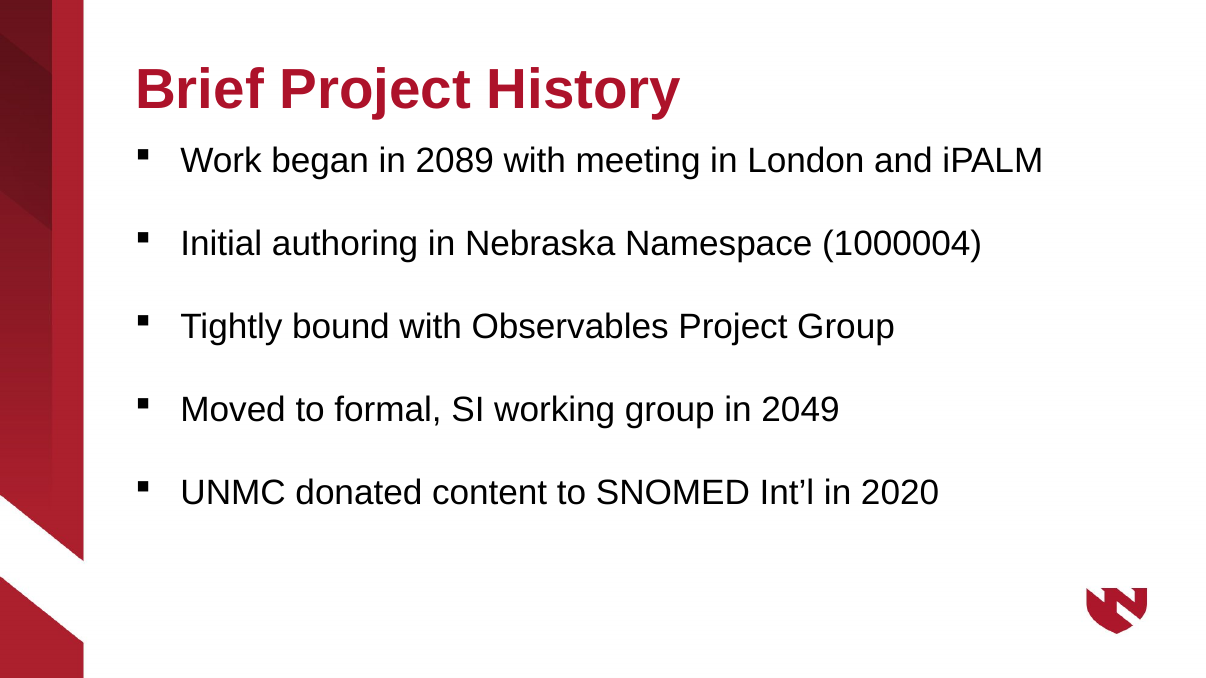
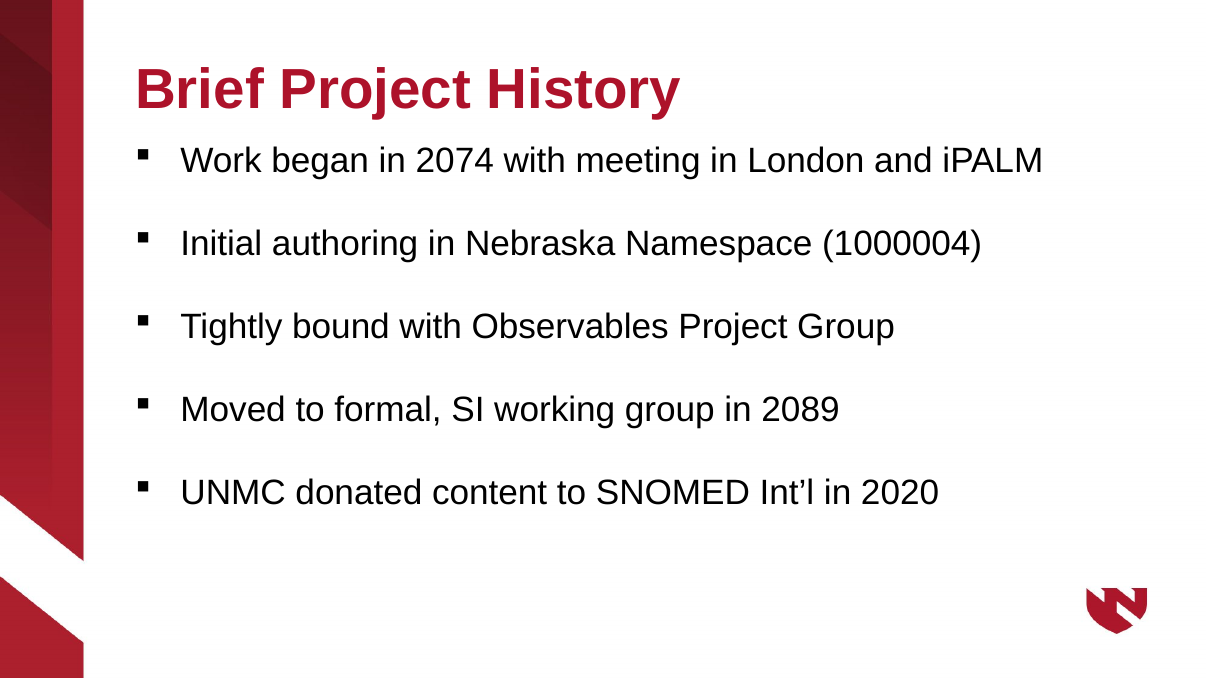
2089: 2089 -> 2074 (455, 161)
2049: 2049 -> 2089 (801, 410)
